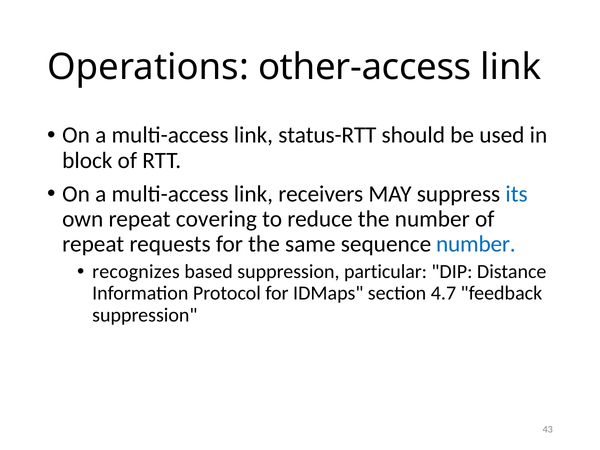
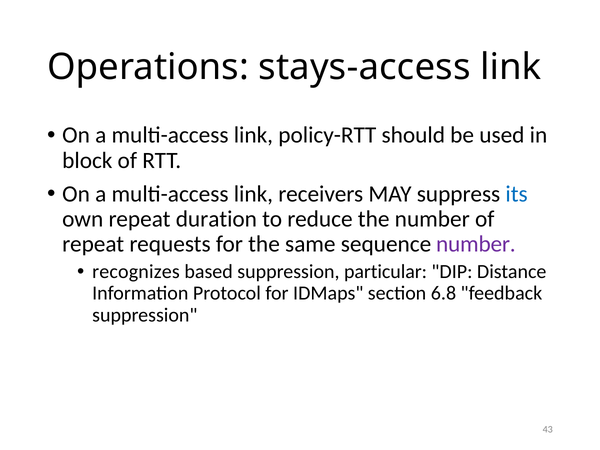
other-access: other-access -> stays-access (365, 67)
status-RTT: status-RTT -> policy-RTT (327, 135)
covering: covering -> duration (216, 219)
number colour: blue -> purple (476, 244)
4.7: 4.7 -> 6.8 (443, 293)
